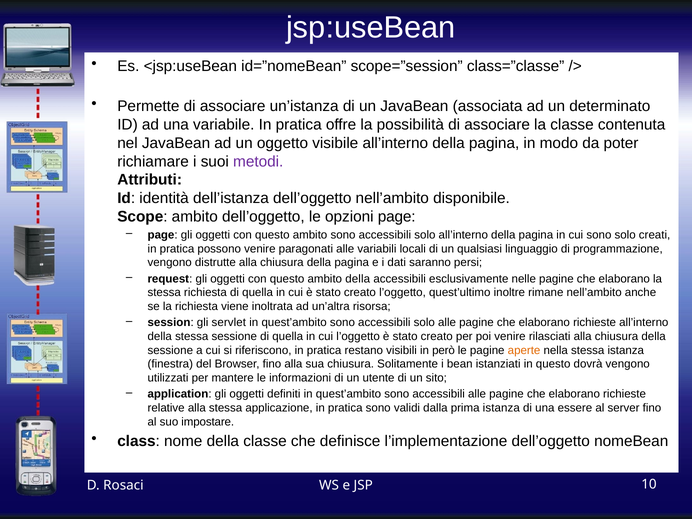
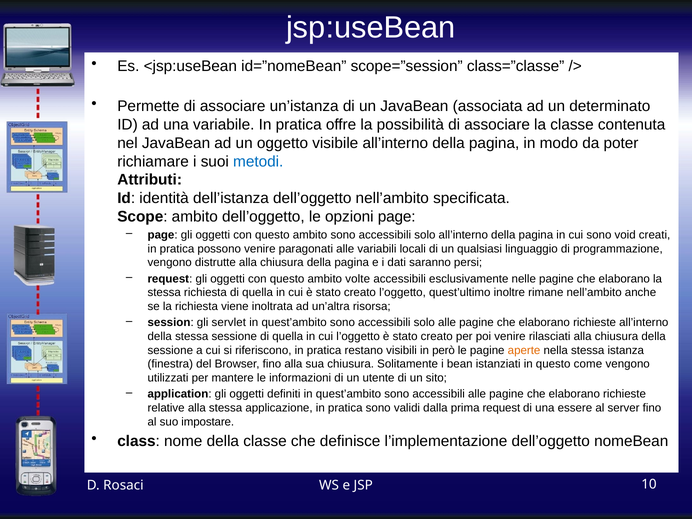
metodi colour: purple -> blue (258, 161)
disponibile: disponibile -> specificata (472, 198)
sono solo: solo -> void (625, 235)
ambito della: della -> volte (358, 279)
dovrà: dovrà -> come (588, 364)
prima istanza: istanza -> request (501, 408)
